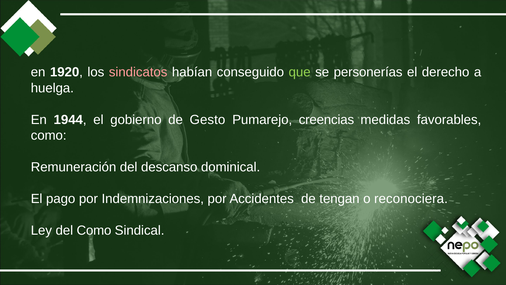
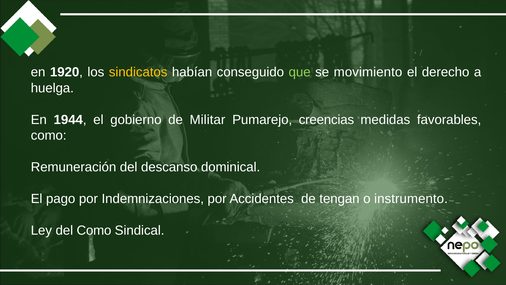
sindicatos colour: pink -> yellow (138, 72)
personerías: personerías -> movimiento (368, 72)
Gesto: Gesto -> Militar (208, 120)
reconociera: reconociera -> instrumento (411, 199)
